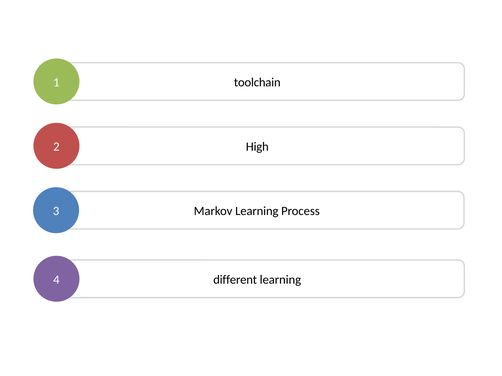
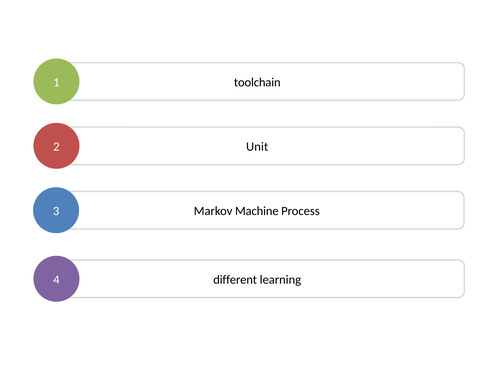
High: High -> Unit (257, 147)
Markov Learning: Learning -> Machine (257, 211)
